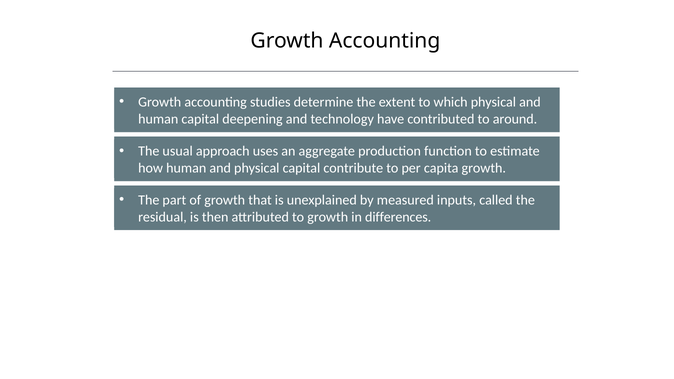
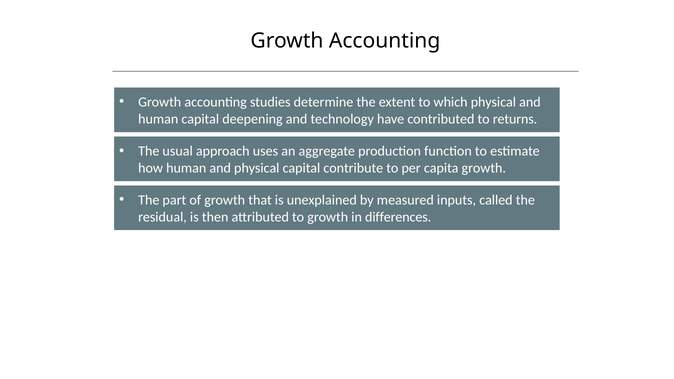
around: around -> returns (515, 119)
